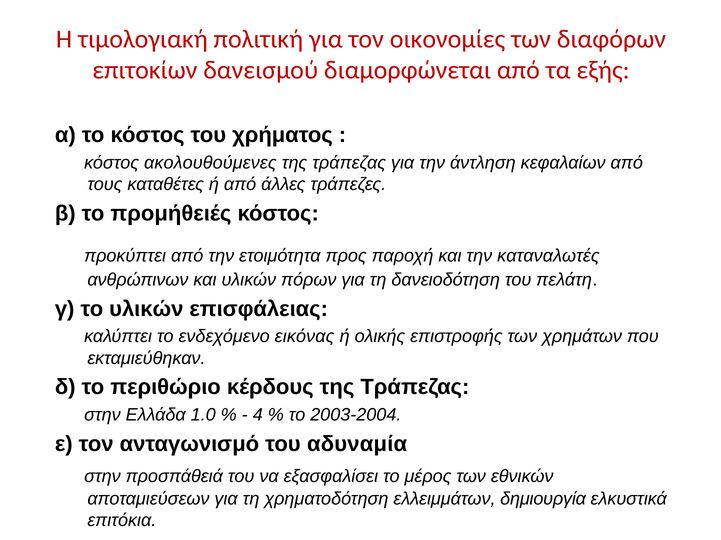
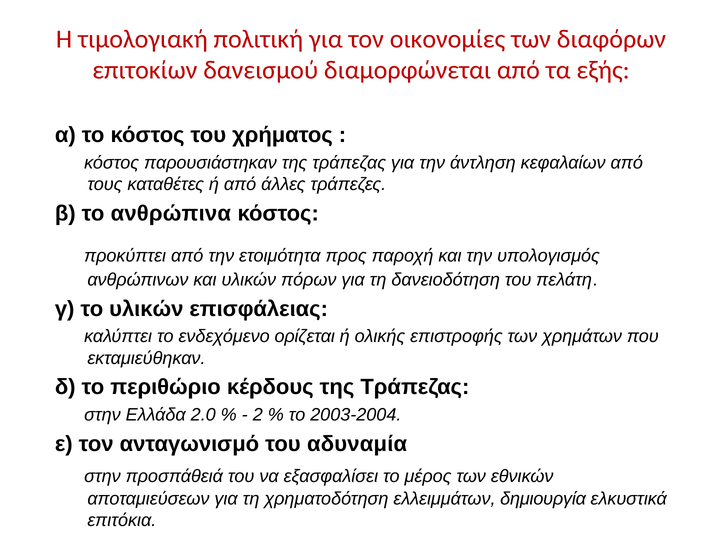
ακολουθούμενες: ακολουθούμενες -> παρουσιάστηκαν (210, 163)
προμήθειές: προμήθειές -> ανθρώπινα (171, 214)
καταναλωτές: καταναλωτές -> υπολογισμός (549, 256)
εικόνας: εικόνας -> ορίζεται (305, 337)
1.0: 1.0 -> 2.0 (203, 415)
4: 4 -> 2 (258, 415)
